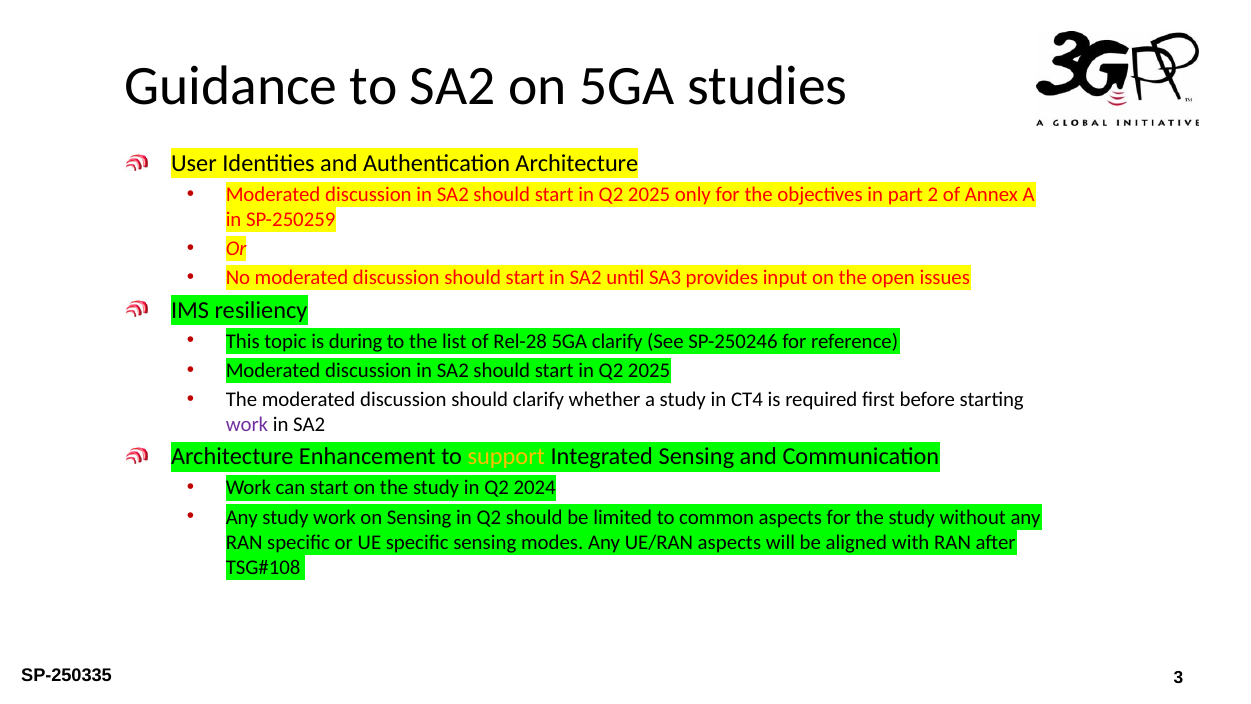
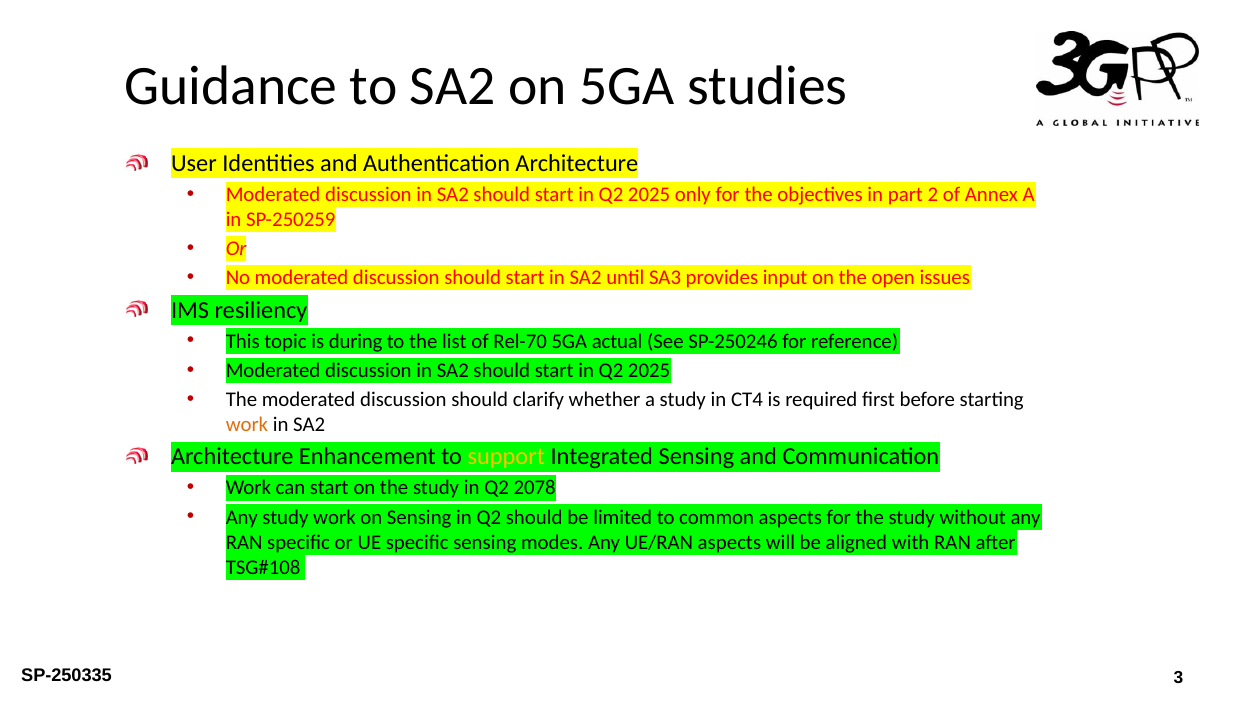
Rel-28: Rel-28 -> Rel-70 (520, 341)
5GA clarify: clarify -> actual (617, 341)
work colour: purple -> orange (247, 425)
2024: 2024 -> 2078 (535, 488)
